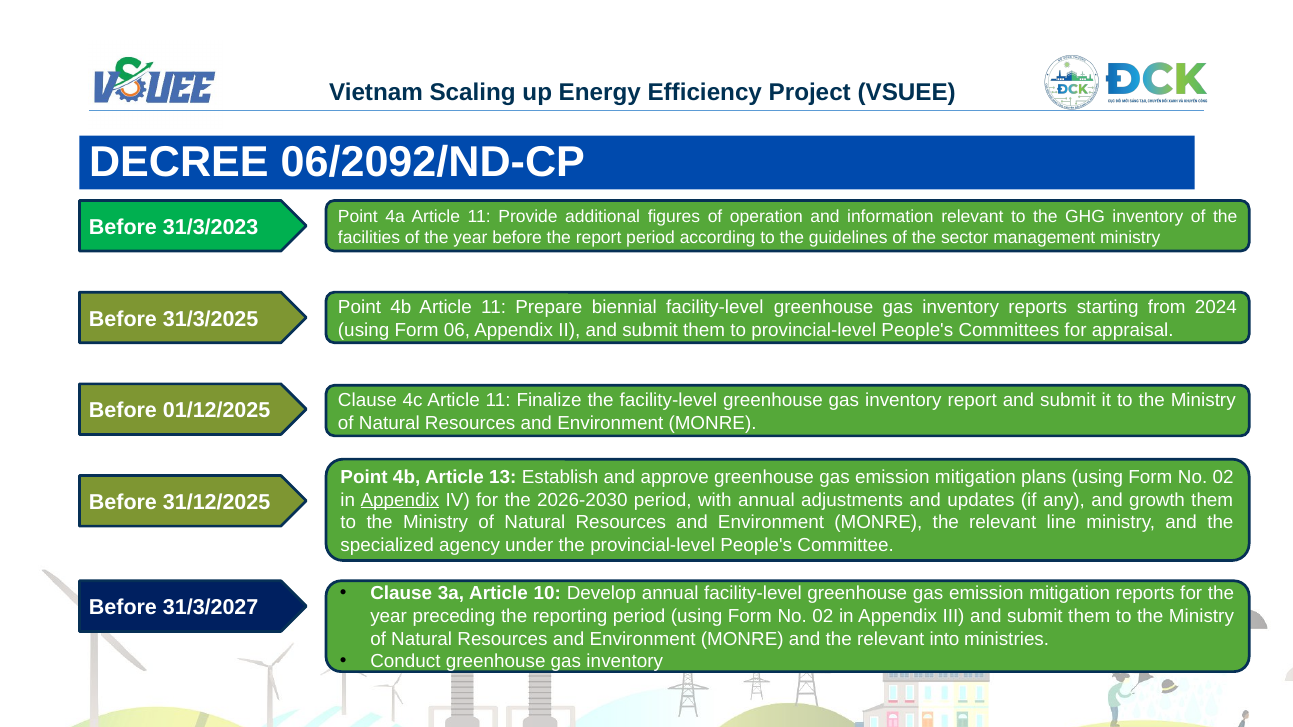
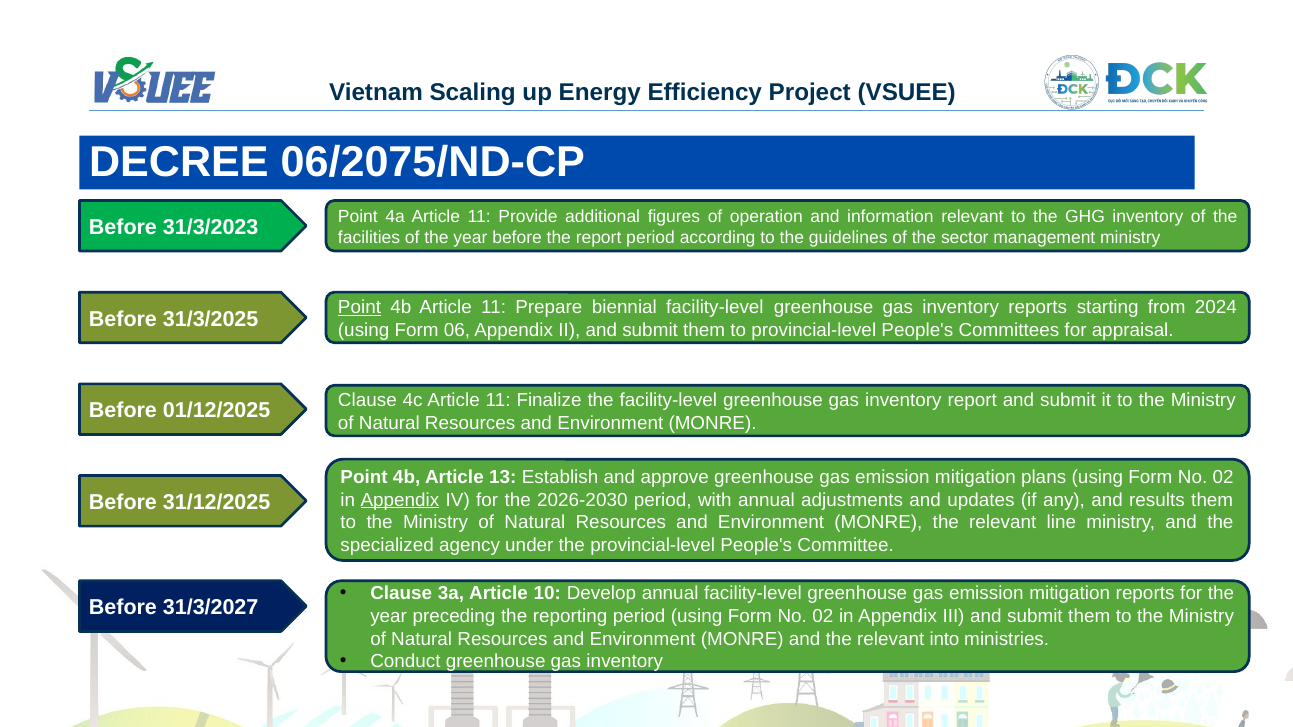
06/2092/ND-CP: 06/2092/ND-CP -> 06/2075/ND-CP (433, 162)
Point underline: none -> present (359, 308)
growth: growth -> results (1157, 500)
